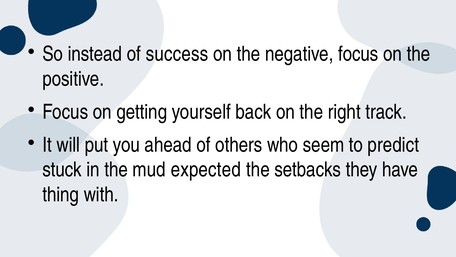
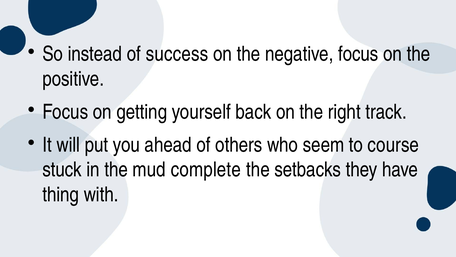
predict: predict -> course (393, 145)
expected: expected -> complete (206, 169)
